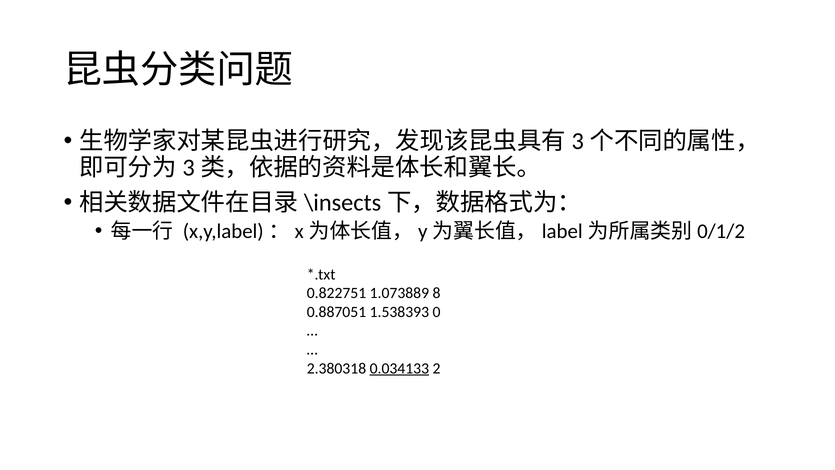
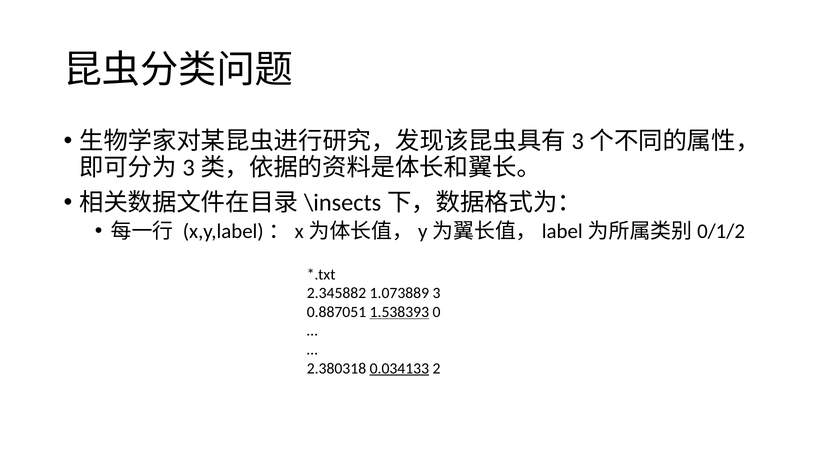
0.822751: 0.822751 -> 2.345882 (337, 293)
8: 8 -> 3 (437, 293)
1.538393 underline: none -> present (399, 312)
